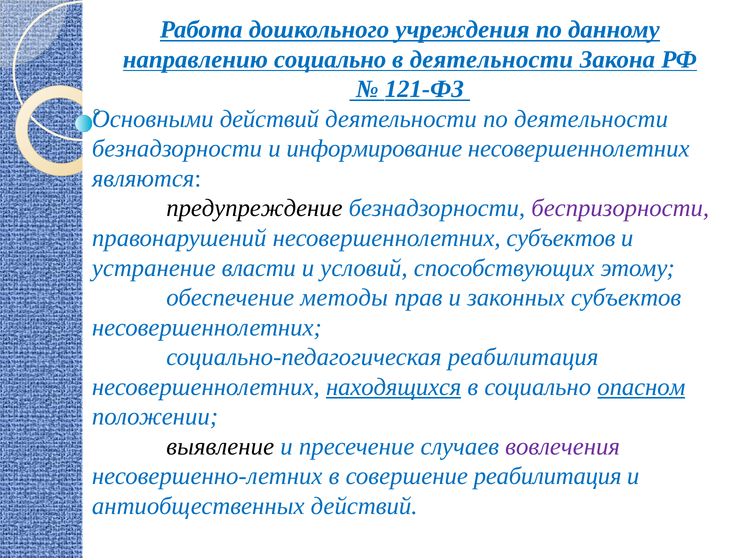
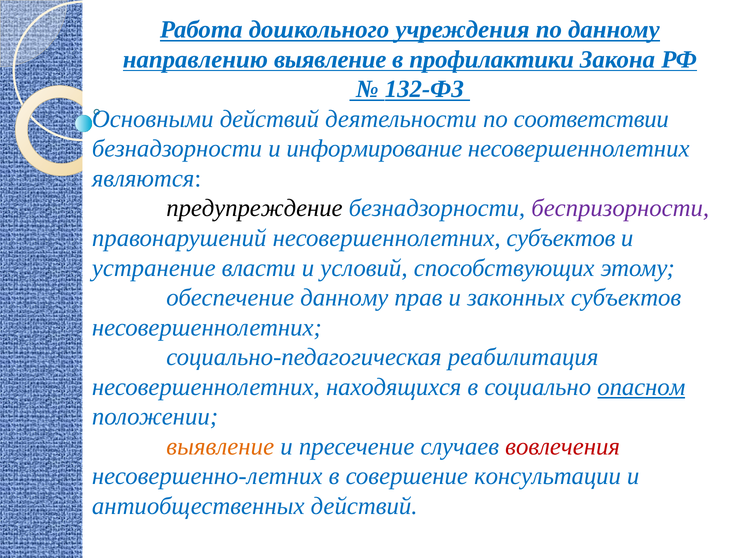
направлению социально: социально -> выявление (330, 60)
в деятельности: деятельности -> профилактики (492, 60)
121-ФЗ: 121-ФЗ -> 132-ФЗ (424, 89)
по деятельности: деятельности -> соответствии (591, 119)
обеспечение методы: методы -> данному (344, 298)
находящихся underline: present -> none (394, 387)
выявление colour: black -> orange (220, 446)
вовлечения colour: purple -> red (563, 446)
совершение реабилитация: реабилитация -> консультации (548, 476)
